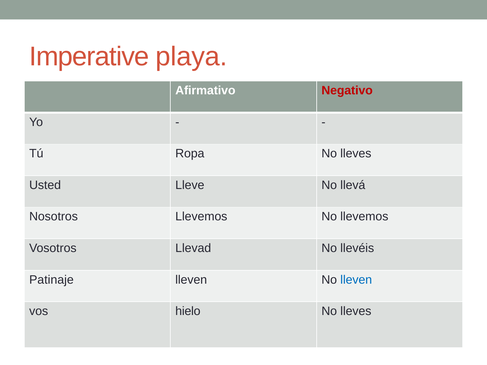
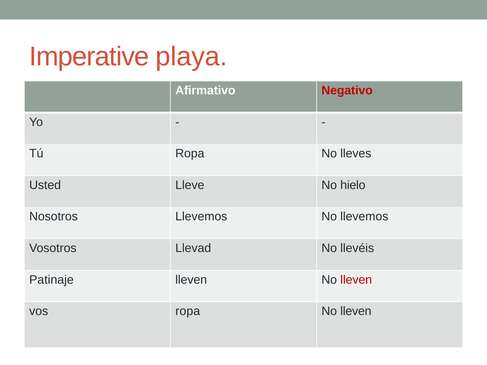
llevá: llevá -> hielo (353, 185)
lleven colour: blue -> red (356, 280)
vos hielo: hielo -> ropa (188, 311)
lleves: lleves -> lleven (356, 311)
